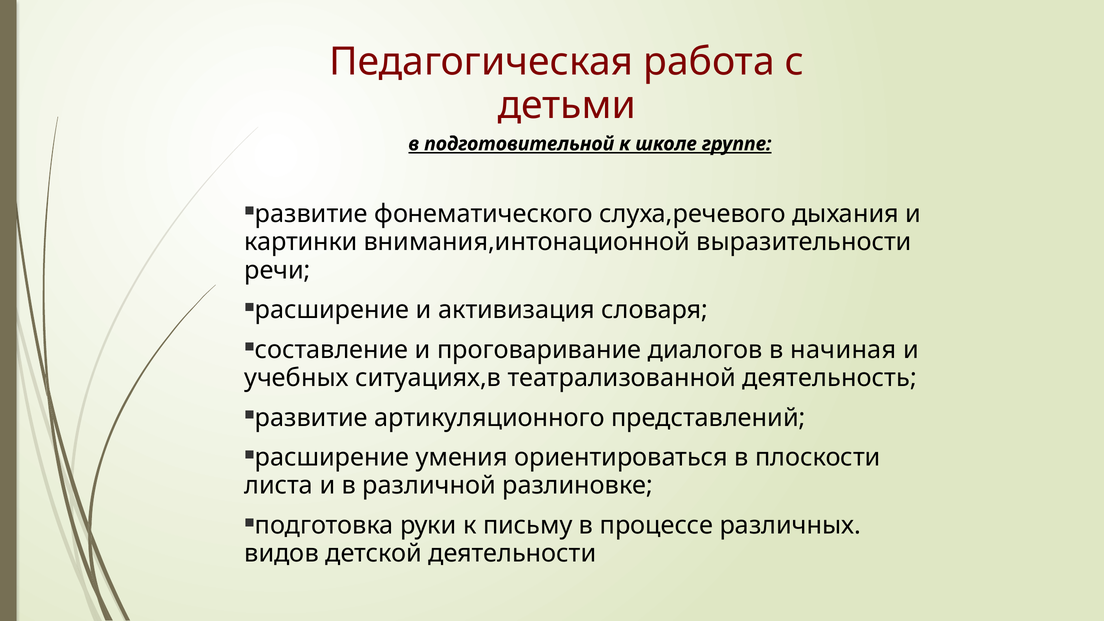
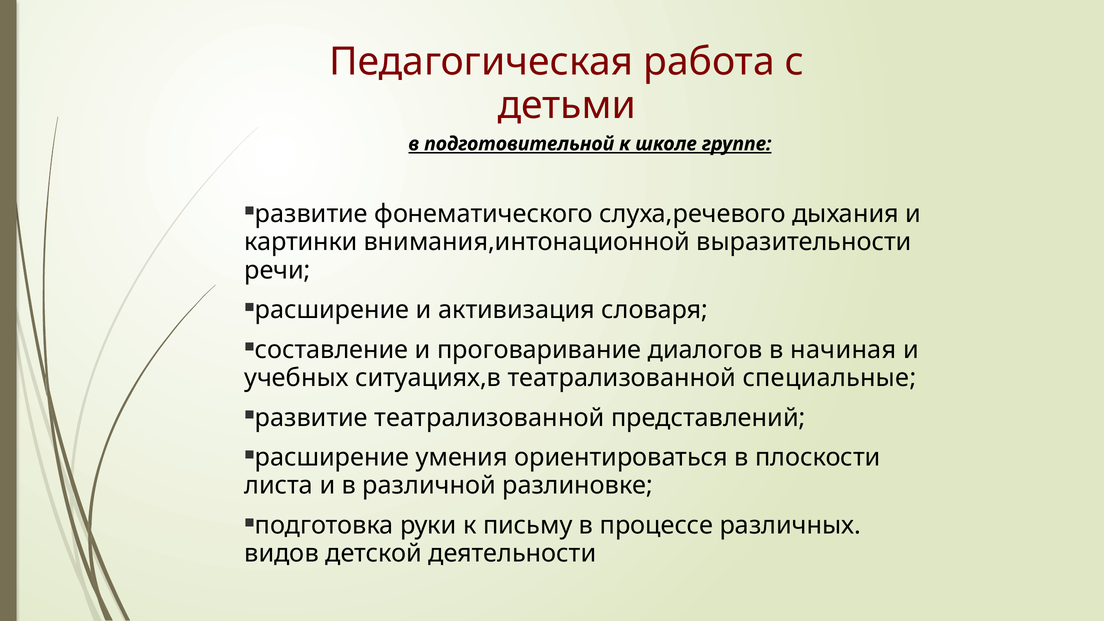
деятельность: деятельность -> специальные (829, 378)
артикуляционного: артикуляционного -> театрализованной (489, 418)
